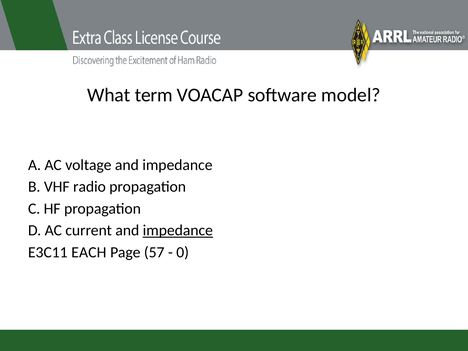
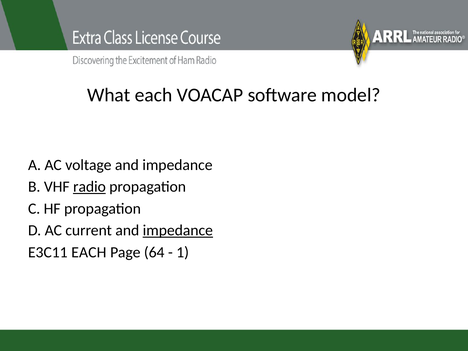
What term: term -> each (154, 95)
radio underline: none -> present (89, 187)
57: 57 -> 64 (154, 252)
0: 0 -> 1 (183, 252)
